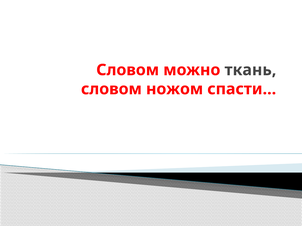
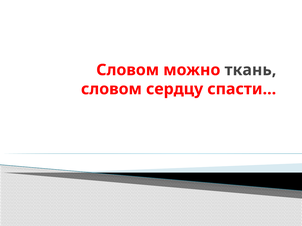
ножом: ножом -> сердцу (175, 89)
